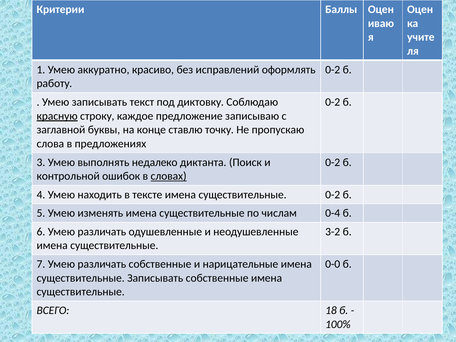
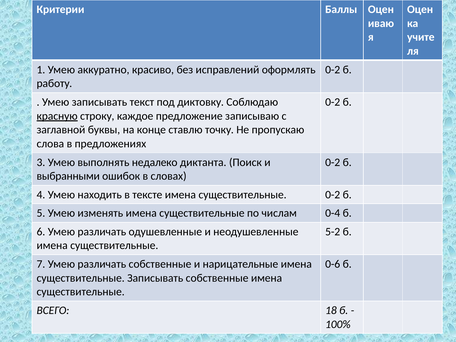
контрольной: контрольной -> выбранными (68, 176)
словах underline: present -> none (169, 176)
3-2: 3-2 -> 5-2 (333, 232)
0-0: 0-0 -> 0-6 (333, 264)
